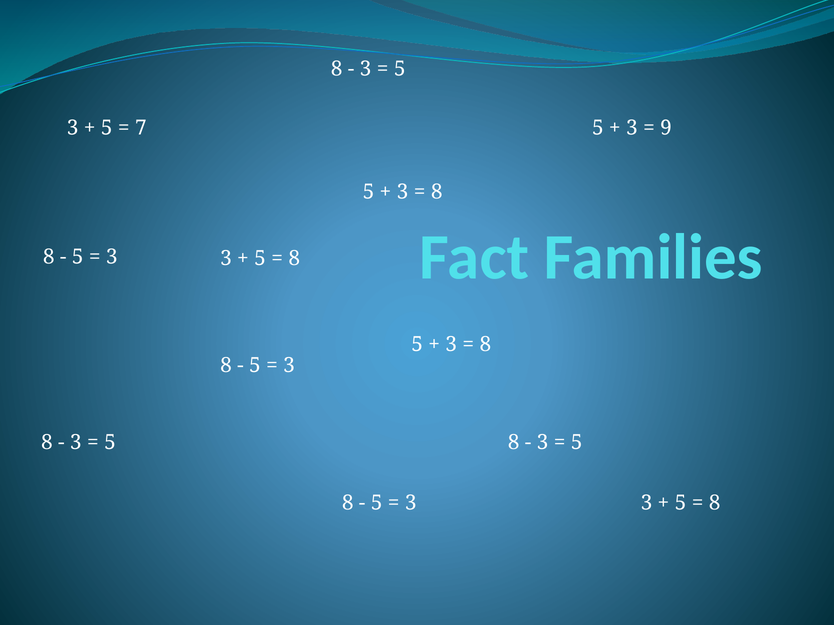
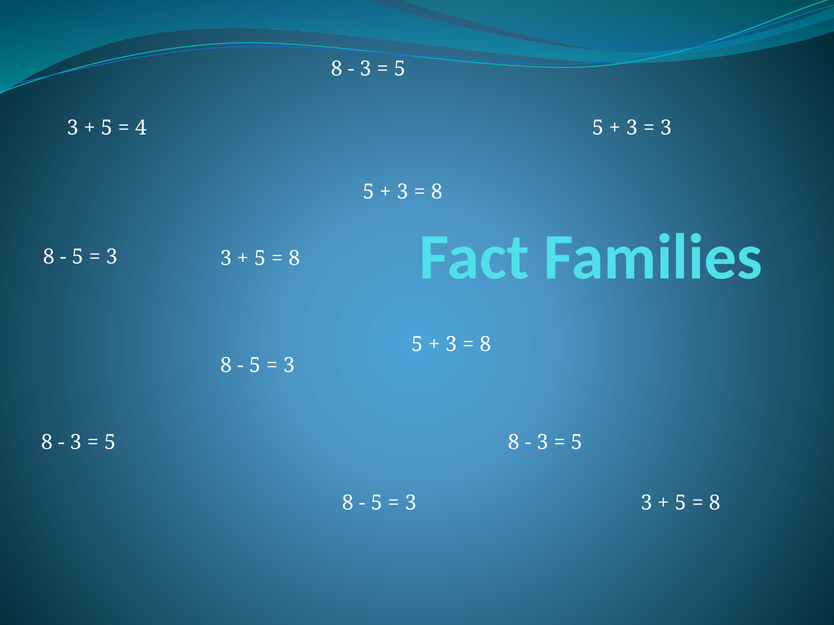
7: 7 -> 4 (141, 128)
9: 9 -> 3 (666, 128)
